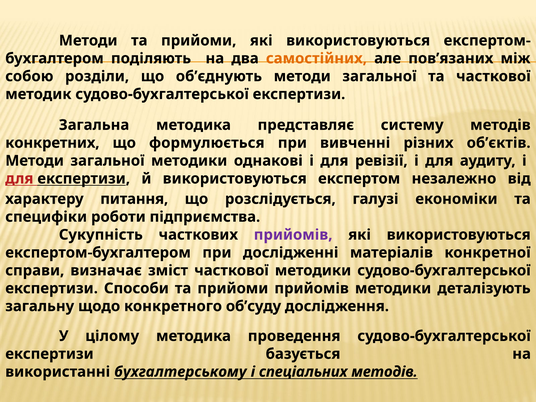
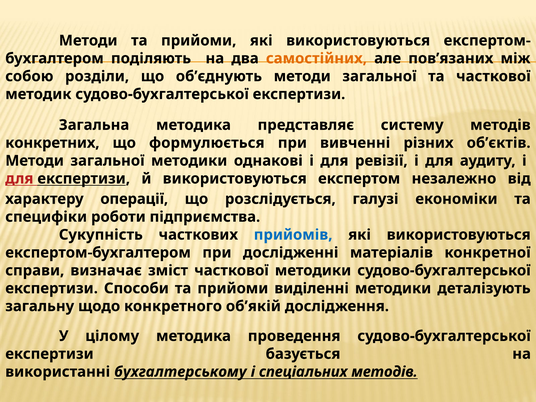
питання: питання -> операції (134, 199)
прийомів colour: purple -> blue (293, 235)
прийоми прийомів: прийомів -> виділенні (312, 288)
об’суду: об’суду -> об’якій (253, 306)
